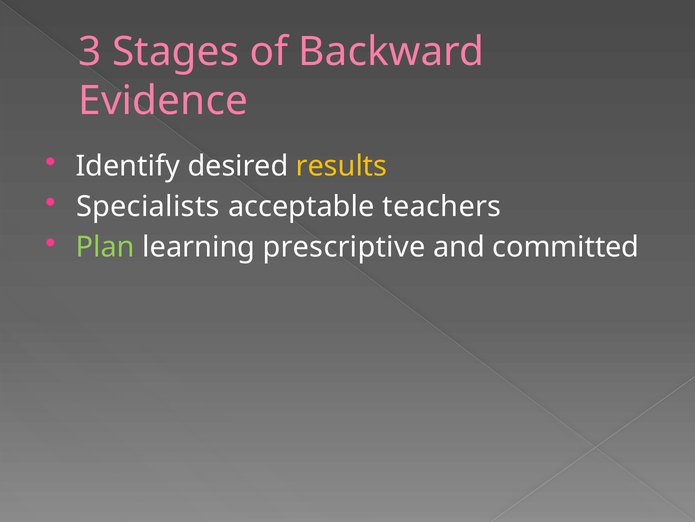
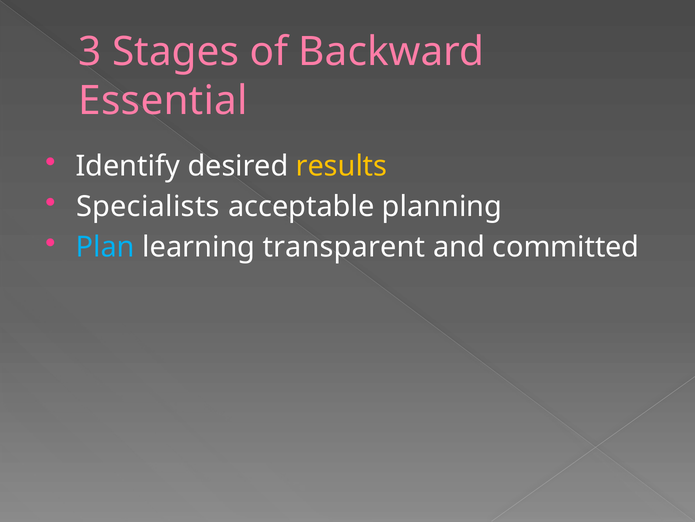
Evidence: Evidence -> Essential (163, 101)
teachers: teachers -> planning (442, 206)
Plan colour: light green -> light blue (105, 247)
prescriptive: prescriptive -> transparent (344, 247)
